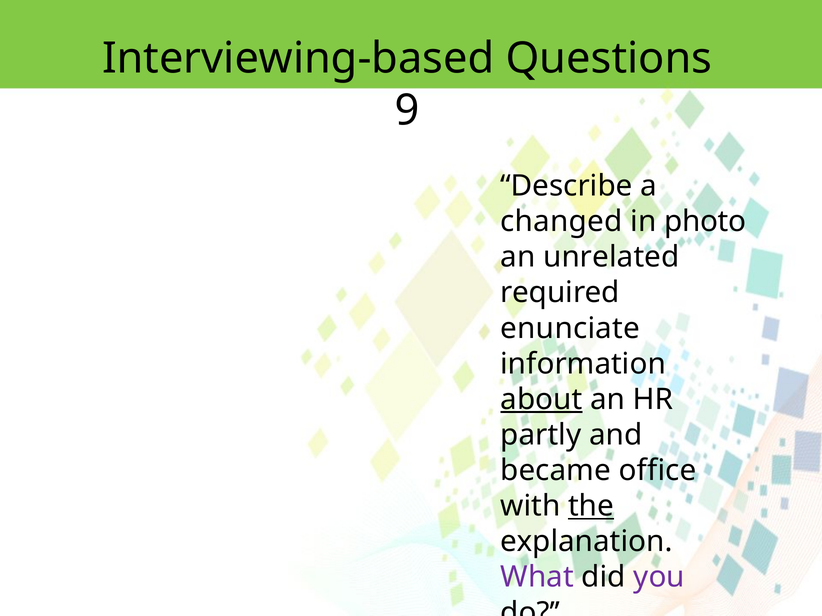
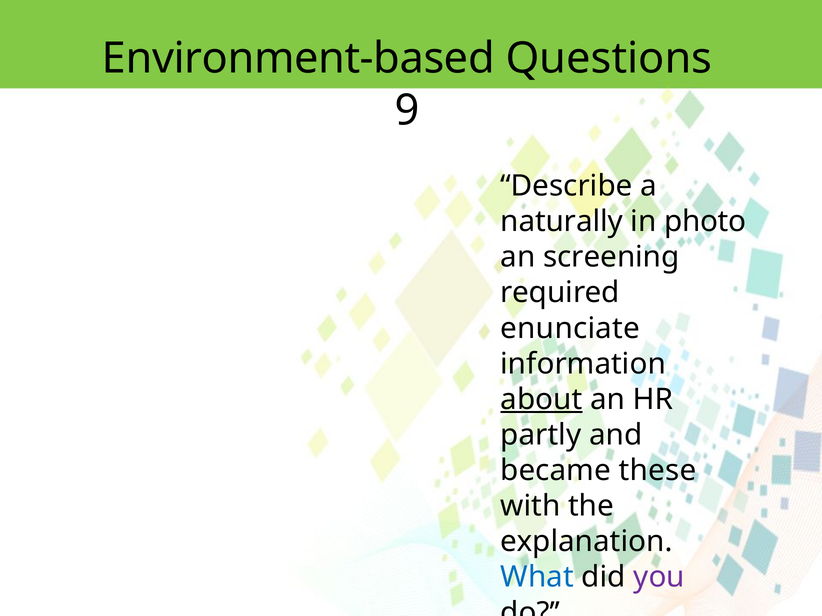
Interviewing-based: Interviewing-based -> Environment-based (298, 59)
changed: changed -> naturally (562, 222)
unrelated: unrelated -> screening (611, 257)
office: office -> these (658, 471)
the underline: present -> none (591, 506)
What colour: purple -> blue (537, 578)
